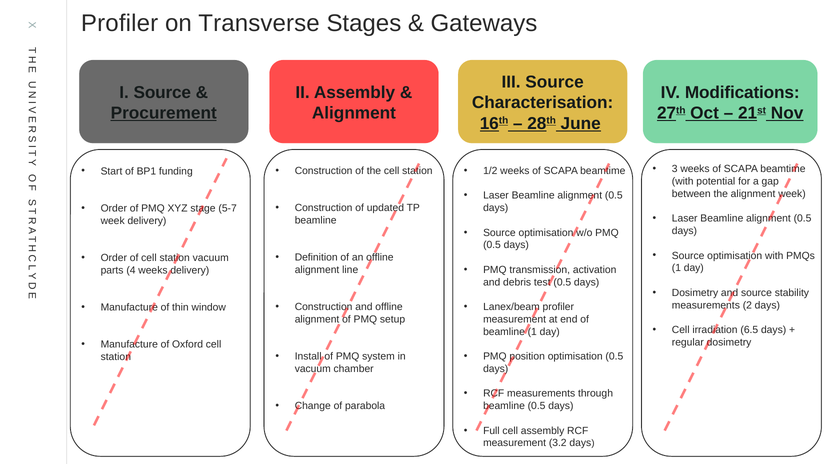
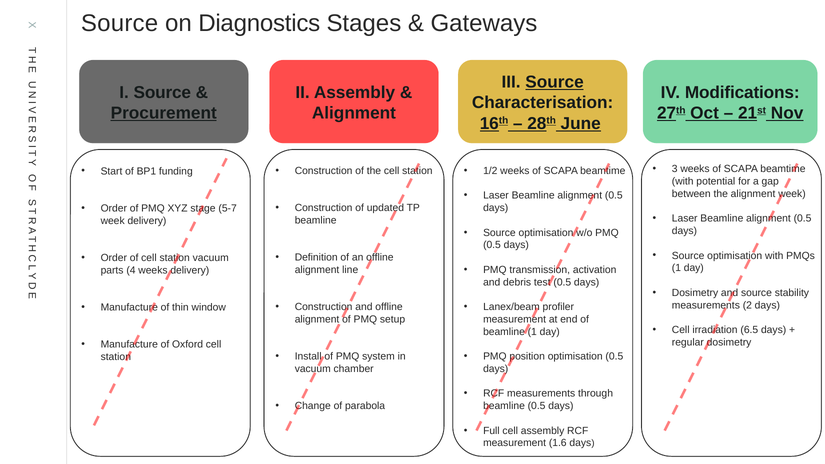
Profiler: Profiler -> Source (120, 23)
Transverse: Transverse -> Diagnostics (259, 23)
Source underline: none -> present (555, 82)
3.2: 3.2 -> 1.6 (558, 443)
